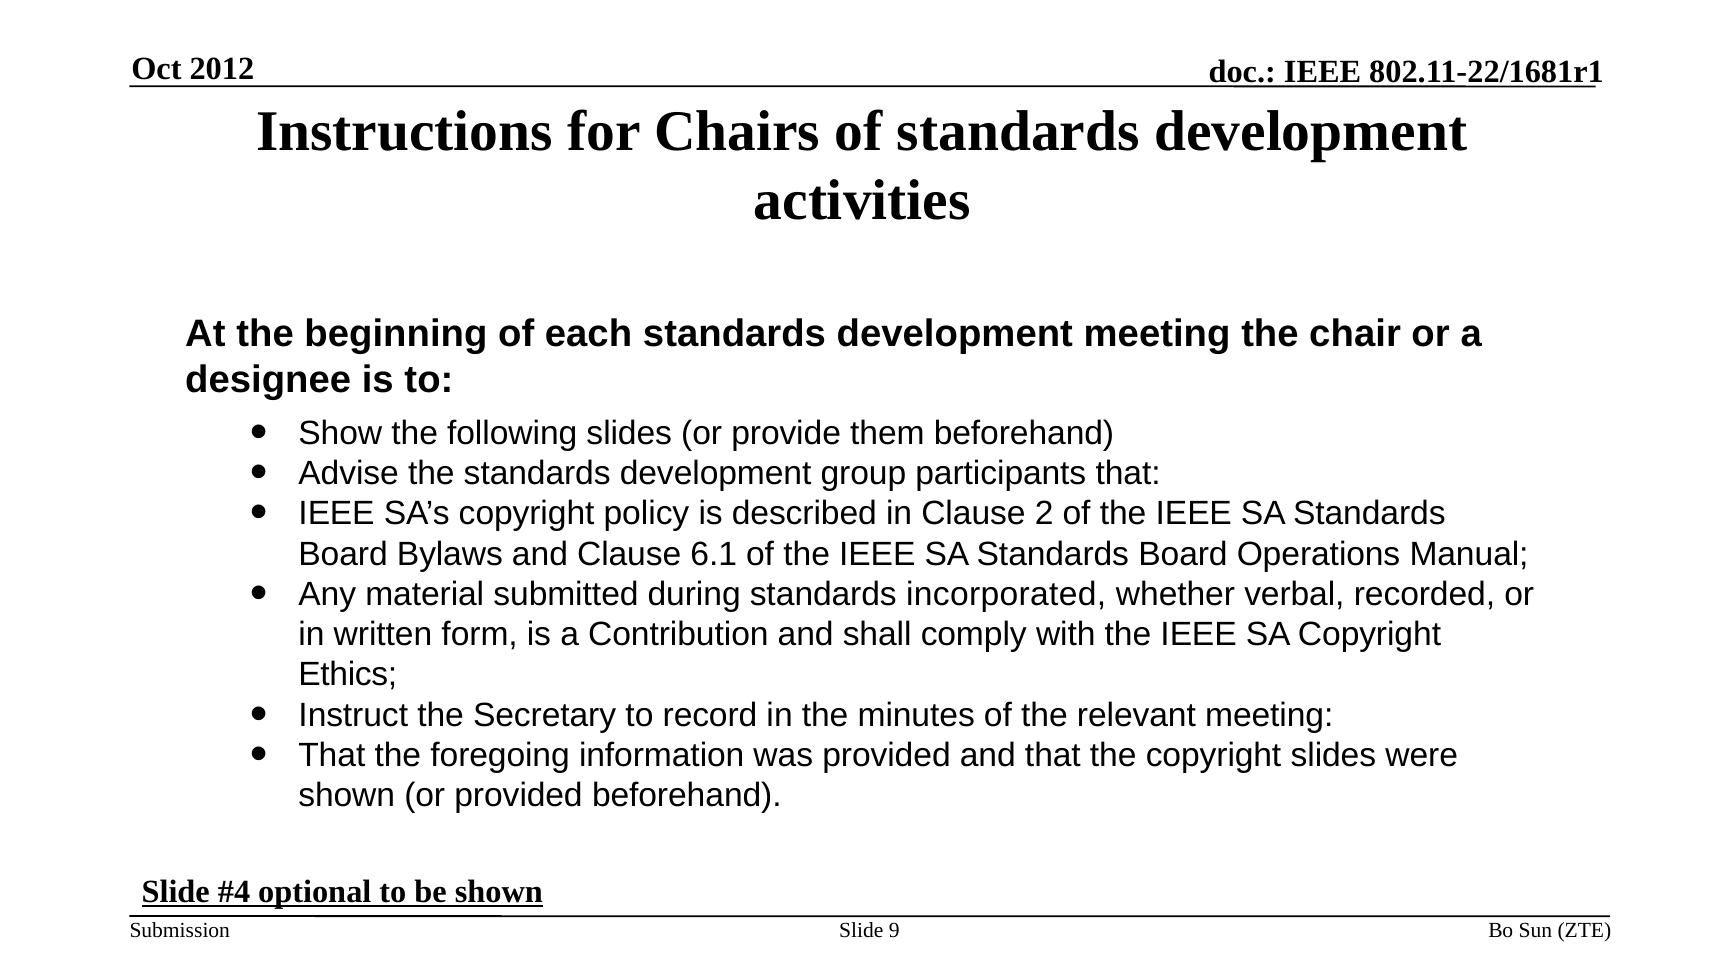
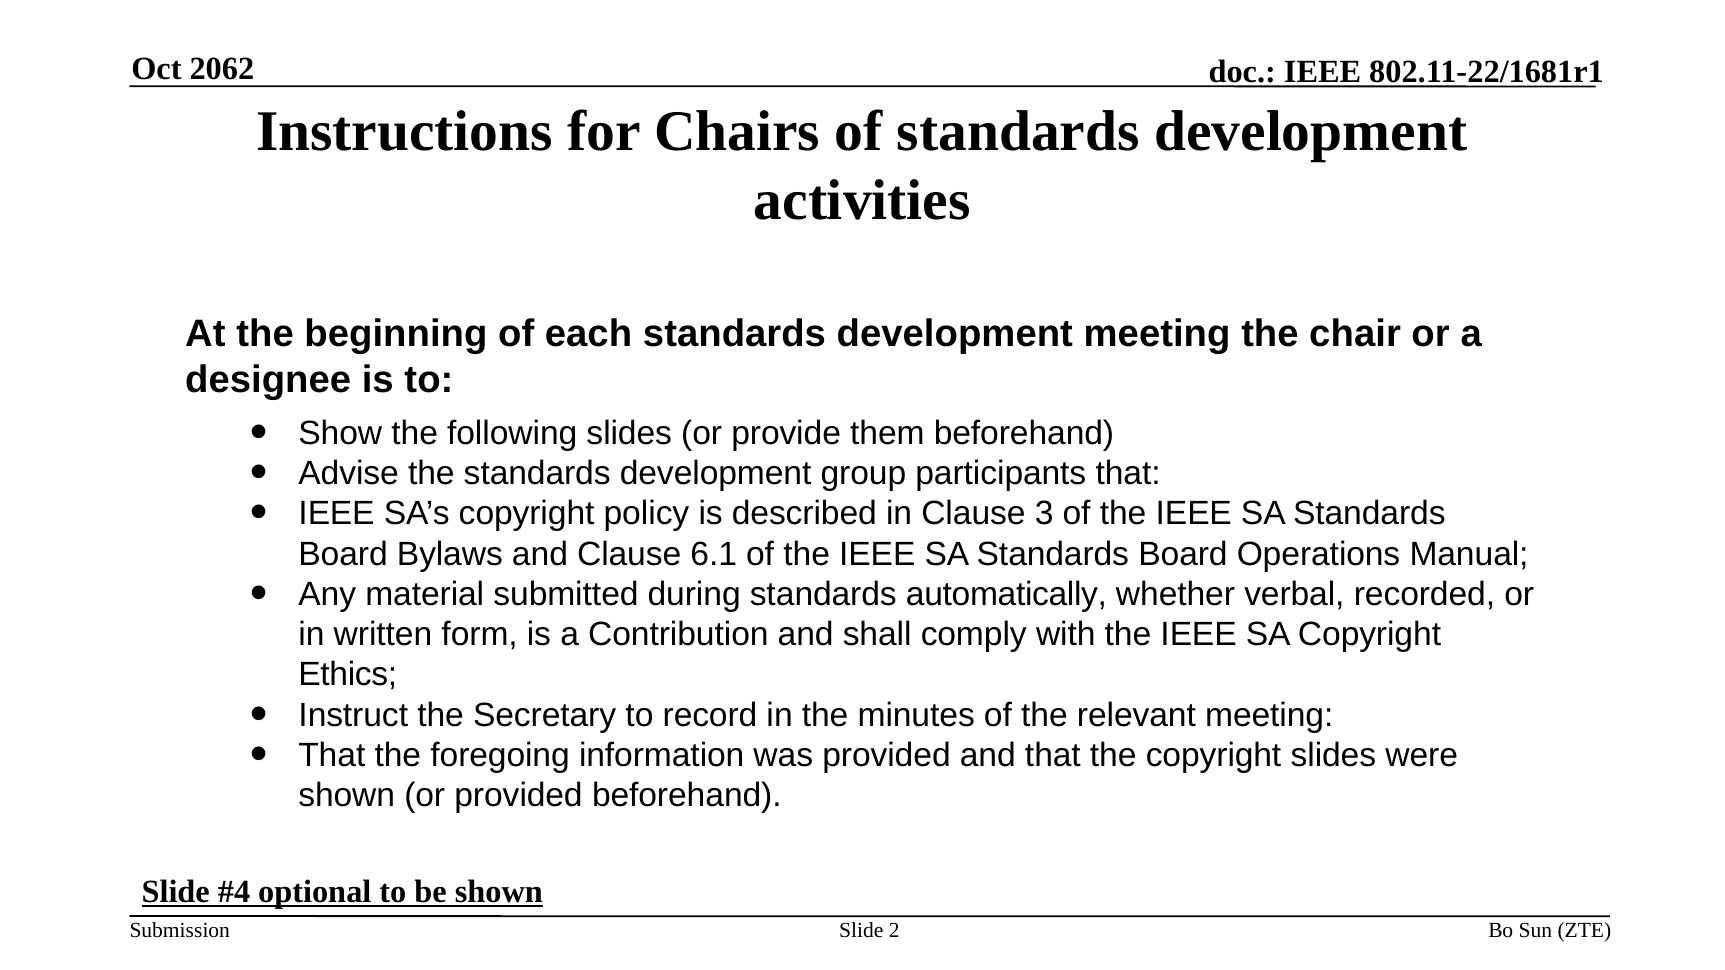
2012: 2012 -> 2062 (222, 69)
2: 2 -> 3 (1044, 514)
incorporated: incorporated -> automatically (1007, 595)
9: 9 -> 2 (894, 931)
